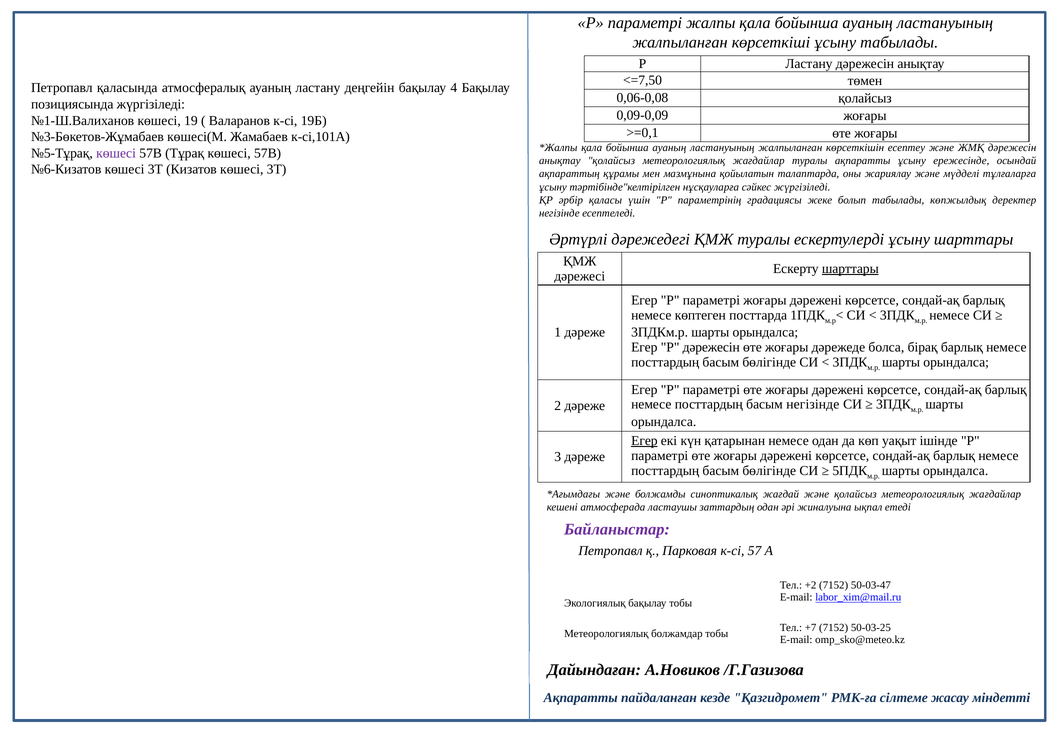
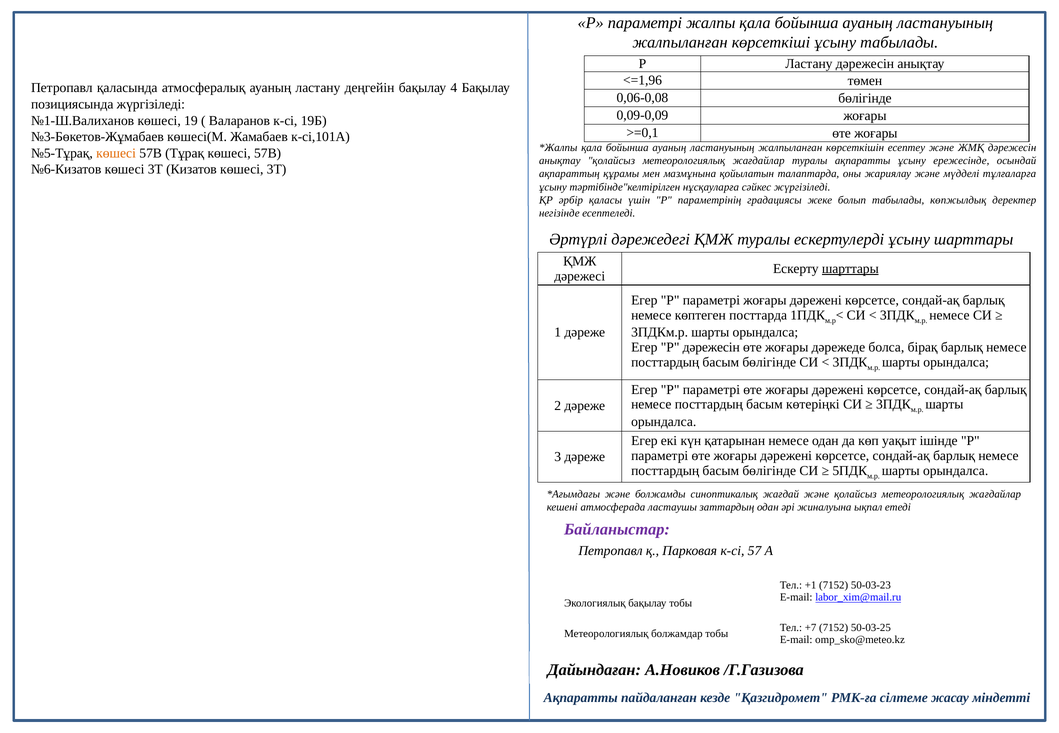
<=7,50: <=7,50 -> <=1,96 (643, 81)
0,06-0,08 қолайсыз: қолайсыз -> бөлігінде (865, 98)
көшесі colour: purple -> orange (116, 153)
басым негізінде: негізінде -> көтеріңкі (813, 405)
Егер underline: present -> none (644, 441)
+2: +2 -> +1 (811, 585)
50-03-47: 50-03-47 -> 50-03-23 (871, 585)
